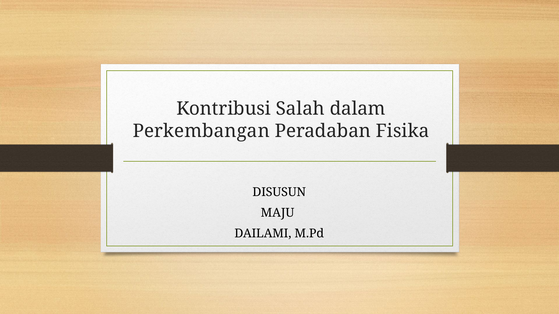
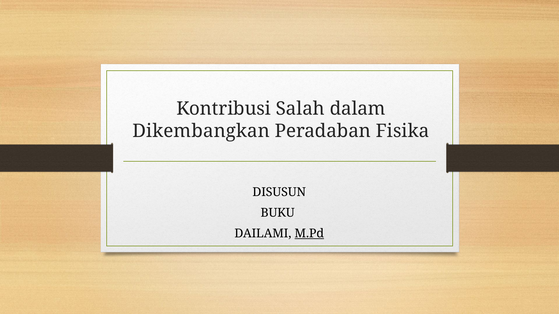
Perkembangan: Perkembangan -> Dikembangkan (201, 131)
MAJU: MAJU -> BUKU (278, 213)
M.Pd underline: none -> present (309, 234)
